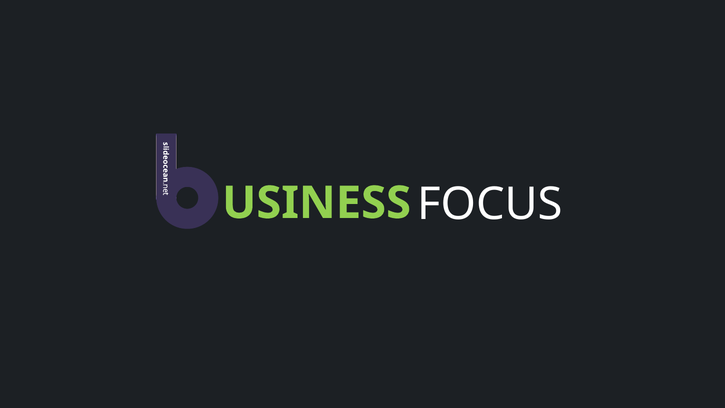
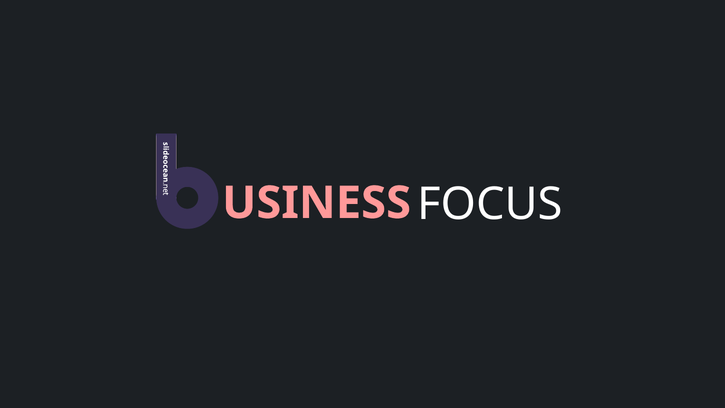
USINESS colour: light green -> pink (317, 203)
